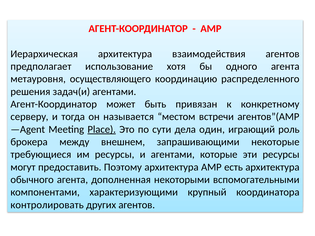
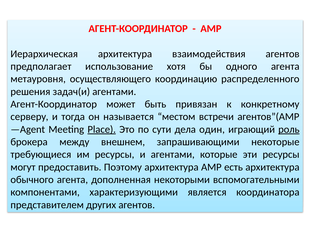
роль underline: none -> present (289, 129)
крупный: крупный -> является (207, 192)
контролировать: контролировать -> представителем (47, 205)
